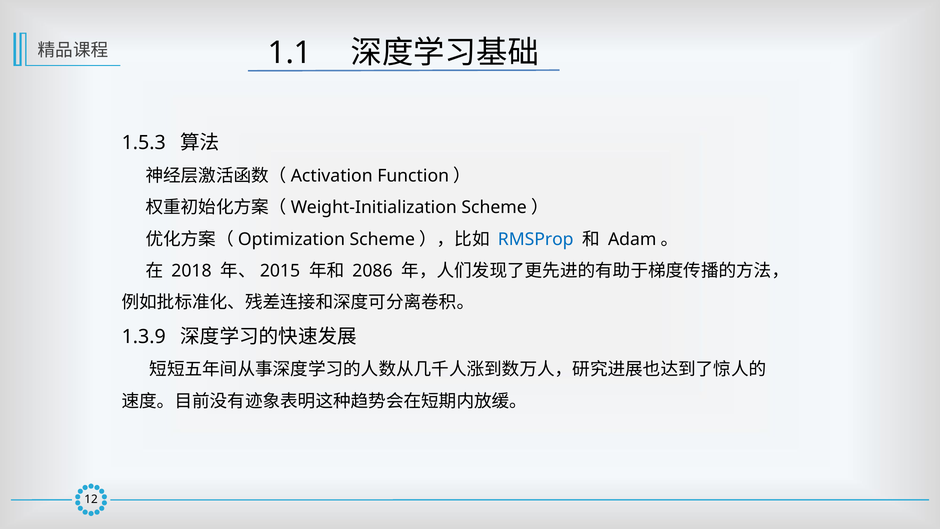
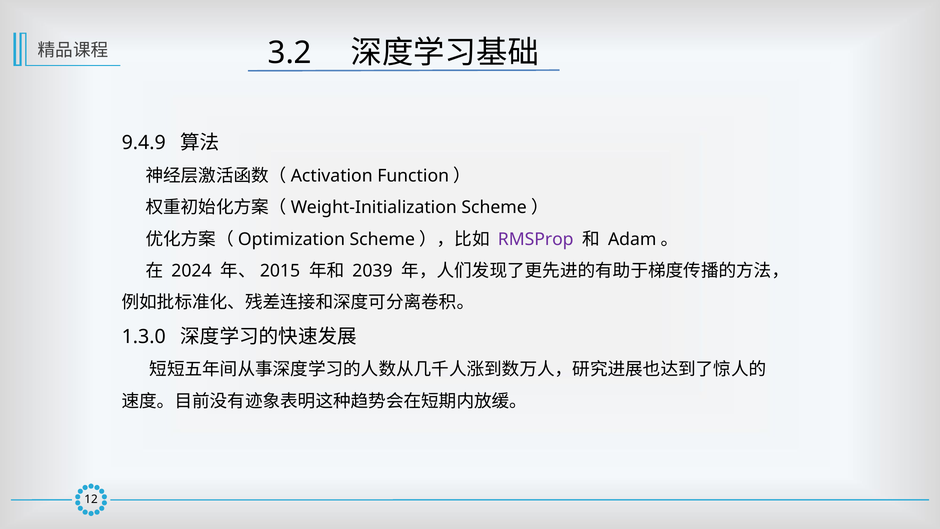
1.1: 1.1 -> 3.2 (290, 53)
1.5.3: 1.5.3 -> 9.4.9 (144, 143)
RMSProp colour: blue -> purple (536, 239)
2018: 2018 -> 2024 (191, 271)
2086: 2086 -> 2039 (372, 271)
1.3.9: 1.3.9 -> 1.3.0 (144, 337)
